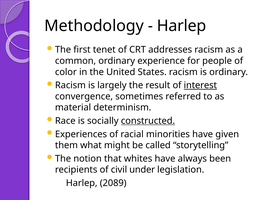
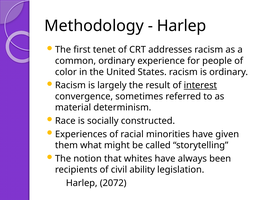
constructed underline: present -> none (148, 121)
under: under -> ability (142, 169)
2089: 2089 -> 2072 (113, 183)
